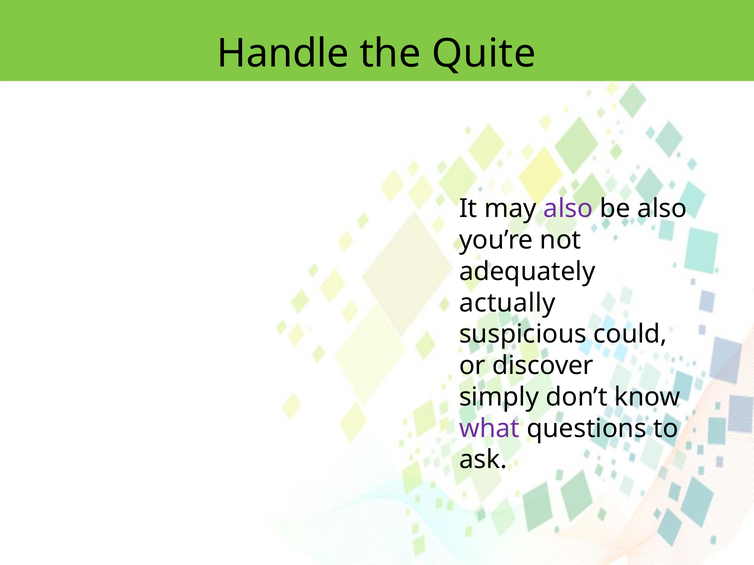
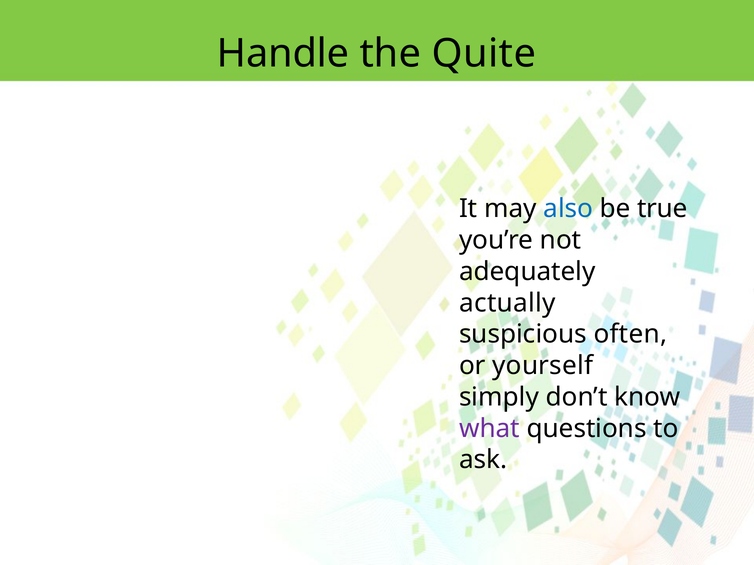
also colour: purple -> blue (568, 209)
be also: also -> true (662, 209)
could: could -> often (630, 335)
discover: discover -> yourself (543, 366)
